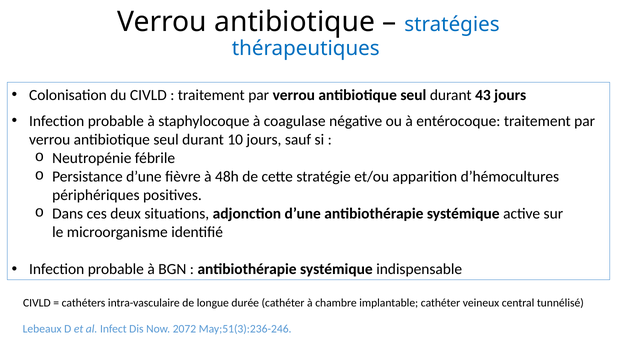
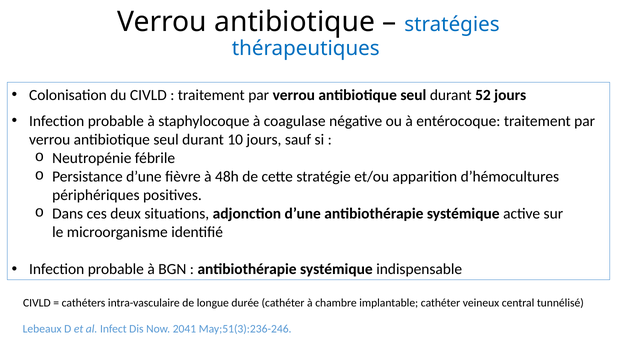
43: 43 -> 52 (483, 95)
2072: 2072 -> 2041 (184, 329)
